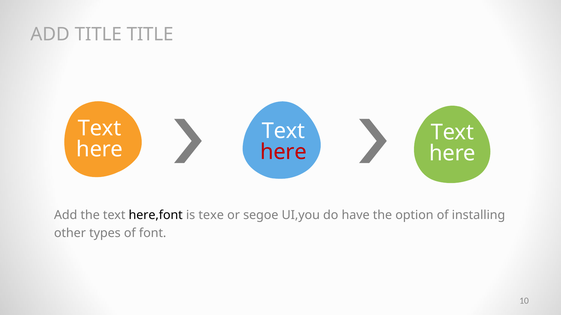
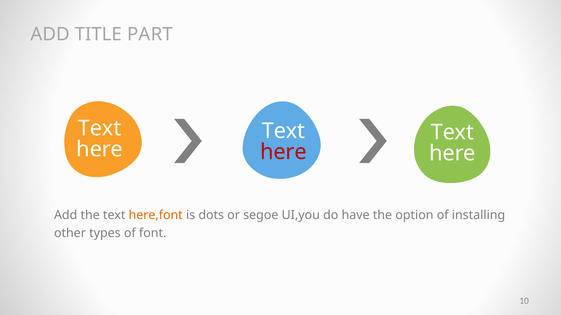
TITLE TITLE: TITLE -> PART (150, 34)
here,font colour: black -> orange (156, 215)
texe: texe -> dots (211, 215)
